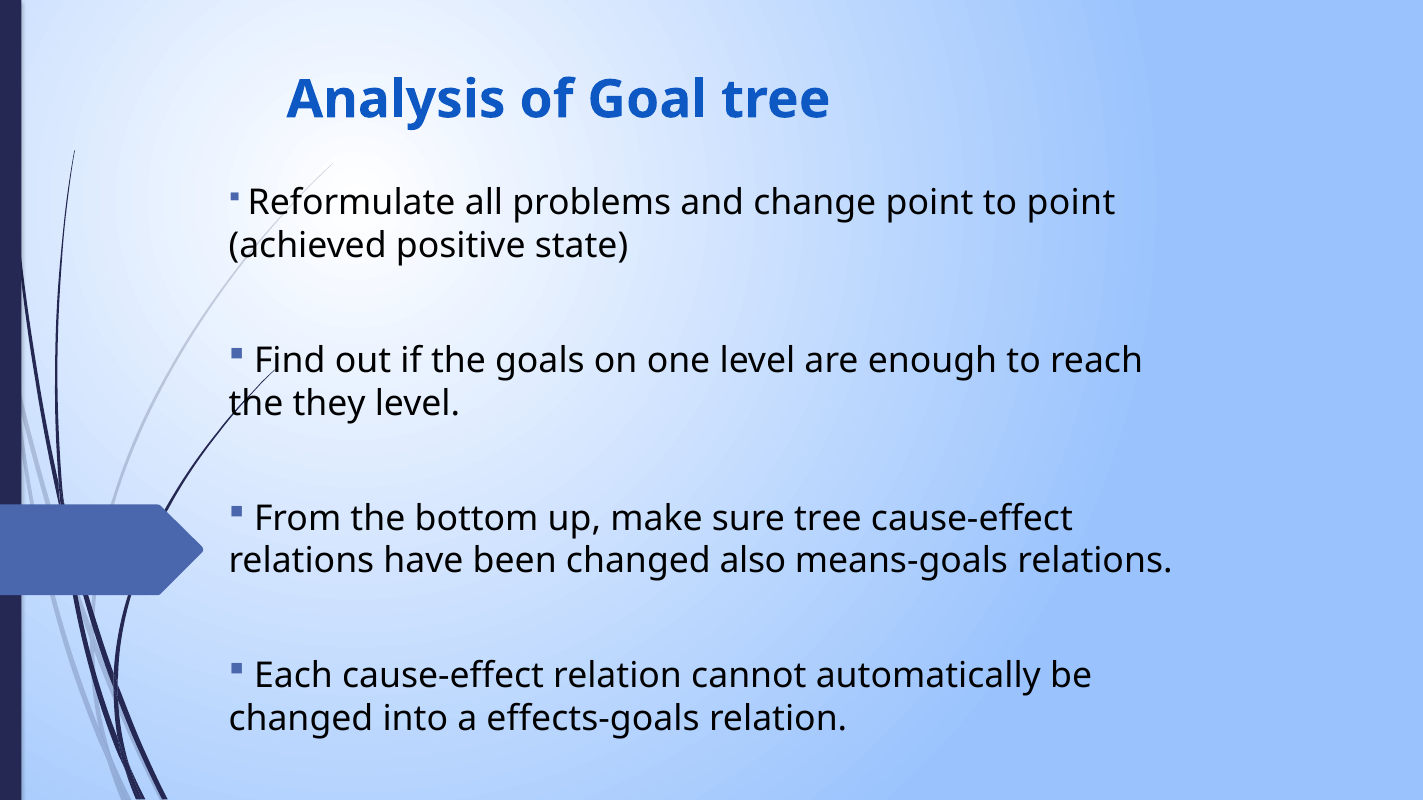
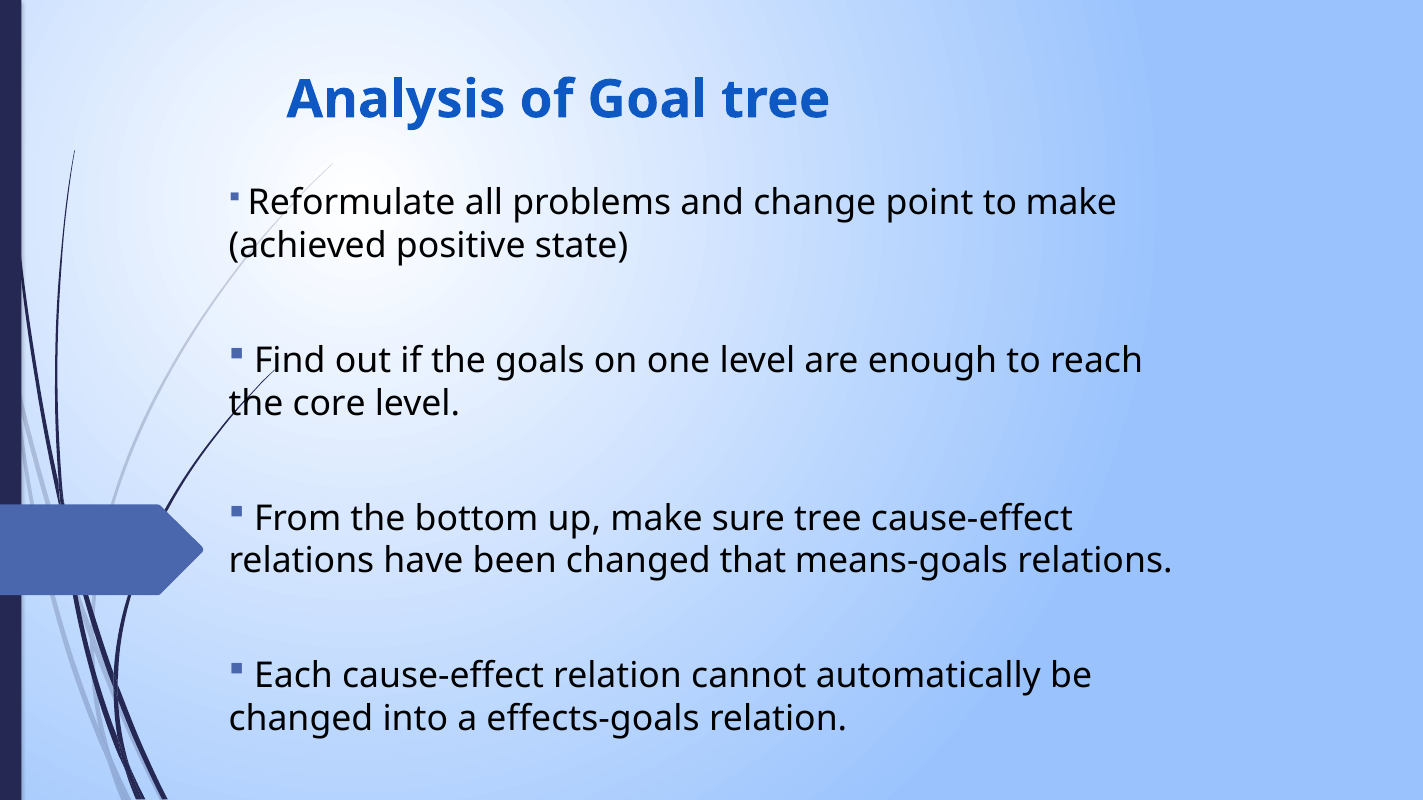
to point: point -> make (1071, 203)
they: they -> core (329, 404)
also: also -> that (753, 561)
